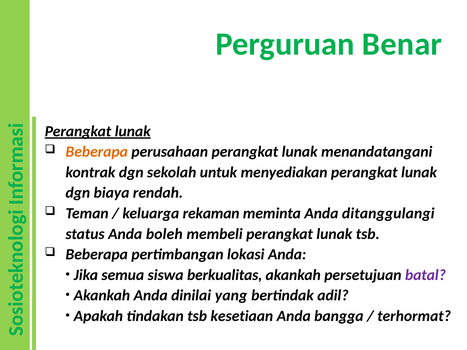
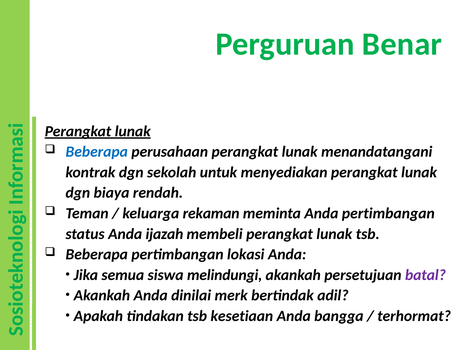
Beberapa colour: orange -> blue (97, 152)
Anda ditanggulangi: ditanggulangi -> pertimbangan (388, 214)
boleh: boleh -> ijazah (164, 234)
berkualitas: berkualitas -> melindungi (225, 275)
yang: yang -> merk (231, 296)
